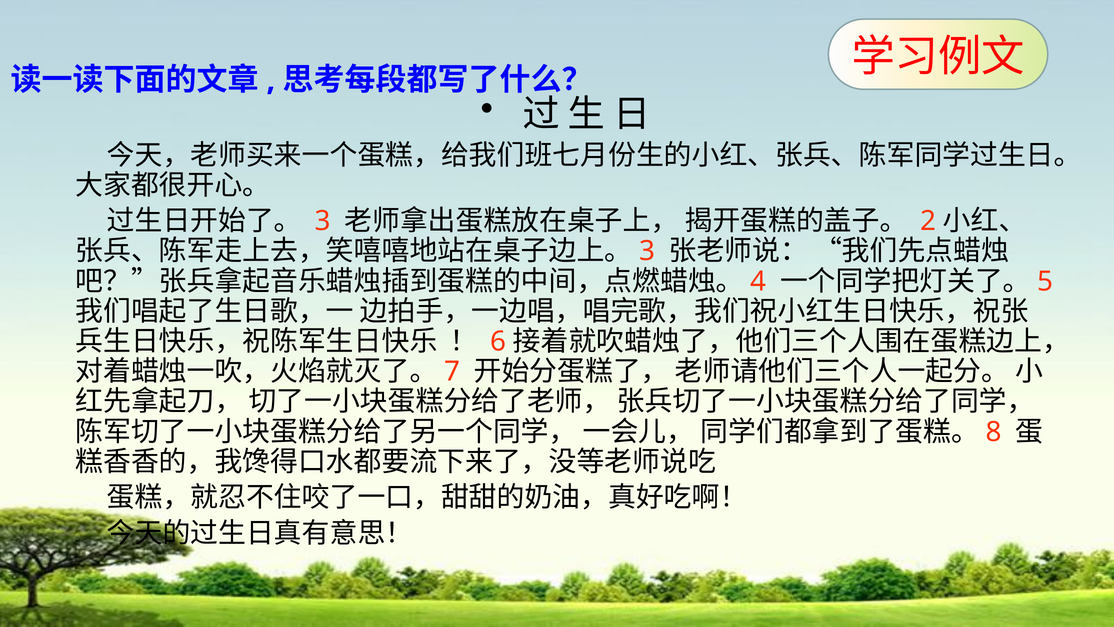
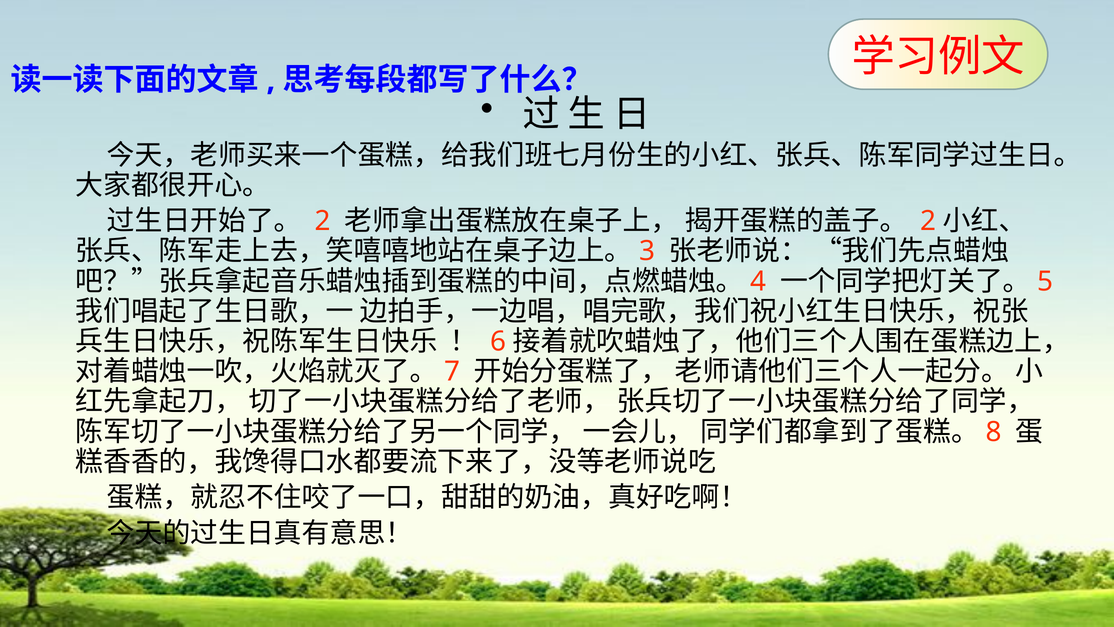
3: 3 -> 2 (323, 221)
